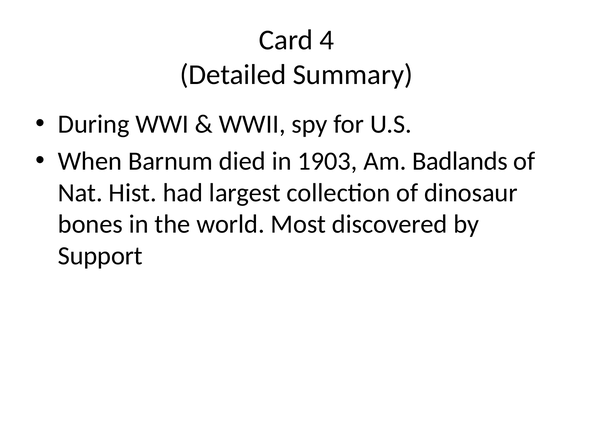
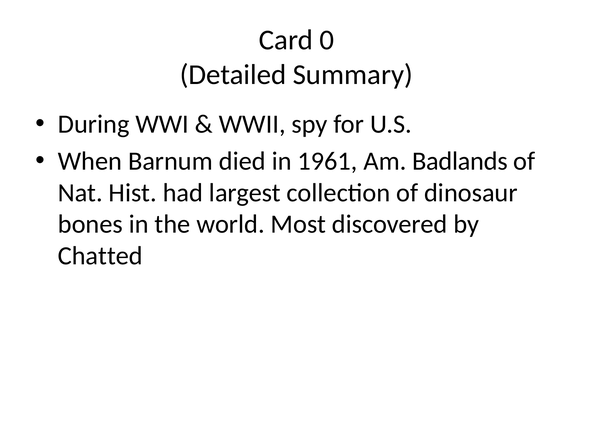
4: 4 -> 0 (327, 40)
1903: 1903 -> 1961 (328, 161)
Support: Support -> Chatted (100, 256)
